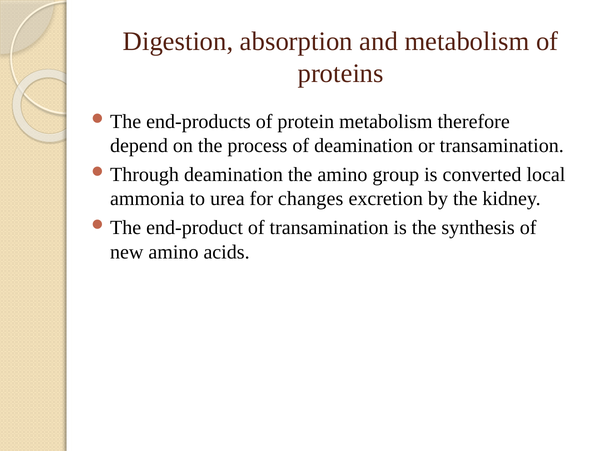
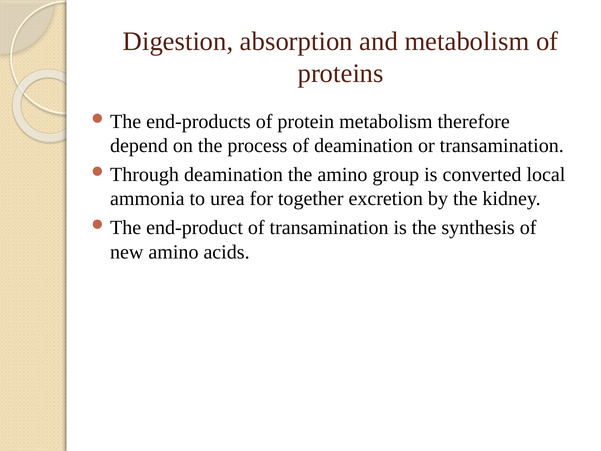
changes: changes -> together (311, 199)
